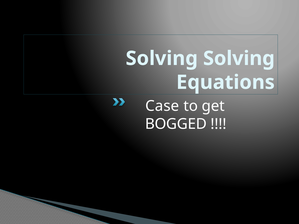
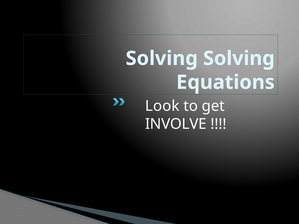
Case: Case -> Look (162, 106)
BOGGED: BOGGED -> INVOLVE (176, 124)
